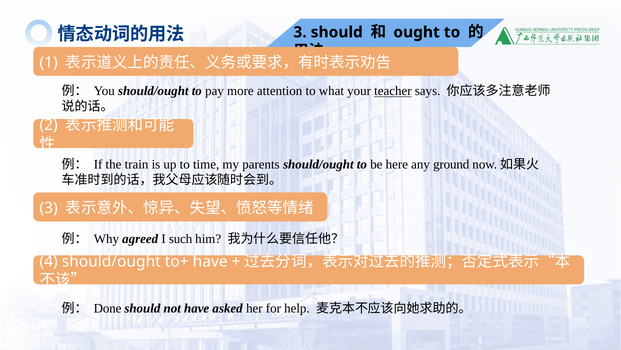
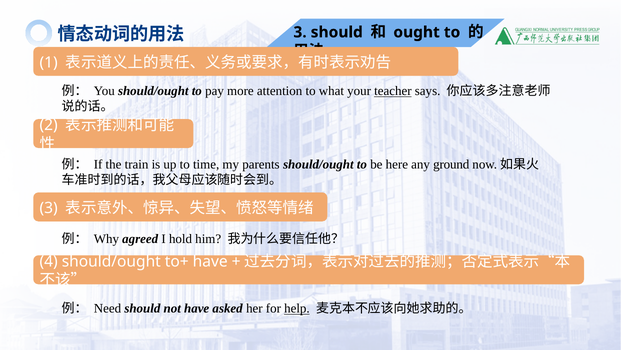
such: such -> hold (181, 239)
Done: Done -> Need (107, 308)
help underline: none -> present (297, 308)
